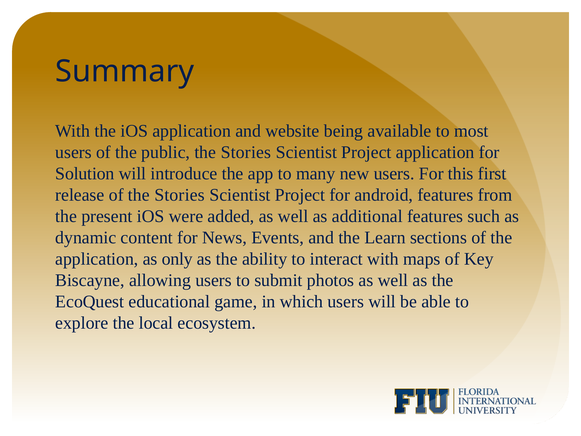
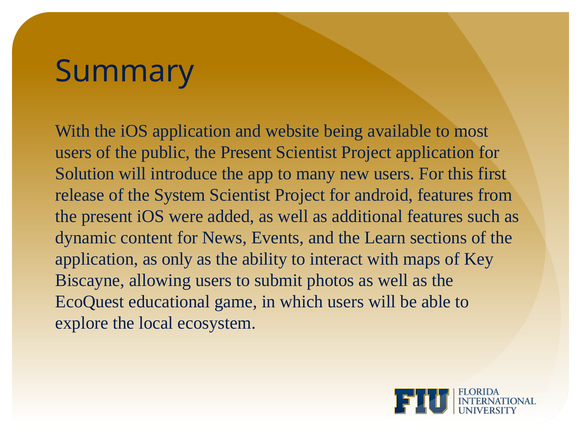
public the Stories: Stories -> Present (246, 152)
of the Stories: Stories -> System (180, 195)
